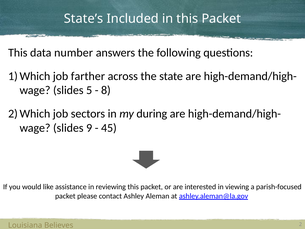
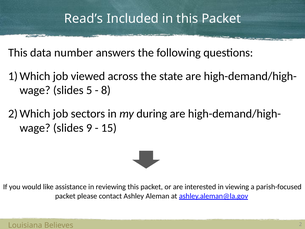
State’s: State’s -> Read’s (84, 19)
farther: farther -> viewed (88, 76)
45: 45 -> 15 (109, 128)
